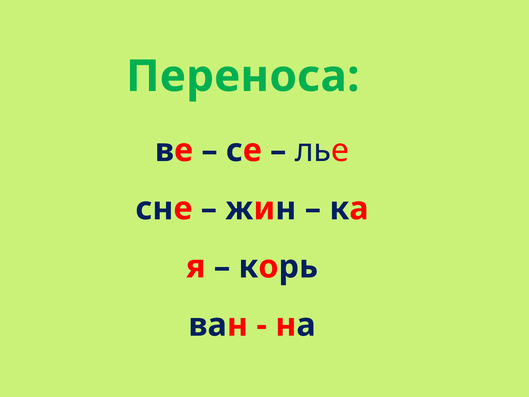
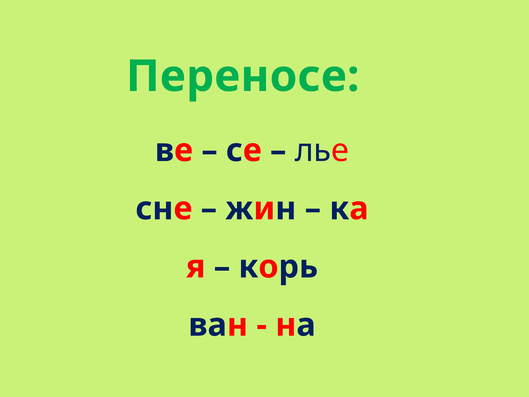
Переноса: Переноса -> Переносе (243, 76)
